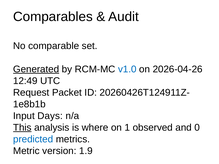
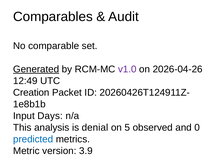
v1.0 colour: blue -> purple (127, 69)
Request: Request -> Creation (31, 93)
This underline: present -> none (22, 128)
where: where -> denial (95, 128)
1: 1 -> 5 (127, 128)
1.9: 1.9 -> 3.9 (86, 151)
